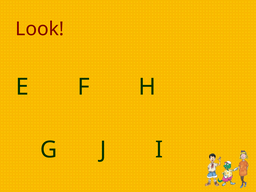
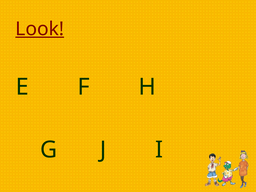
Look underline: none -> present (40, 29)
